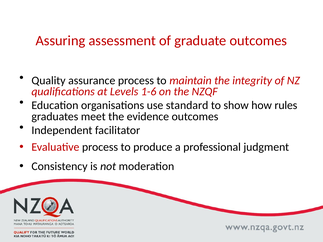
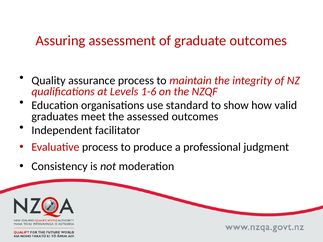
rules: rules -> valid (286, 105)
evidence: evidence -> assessed (148, 117)
